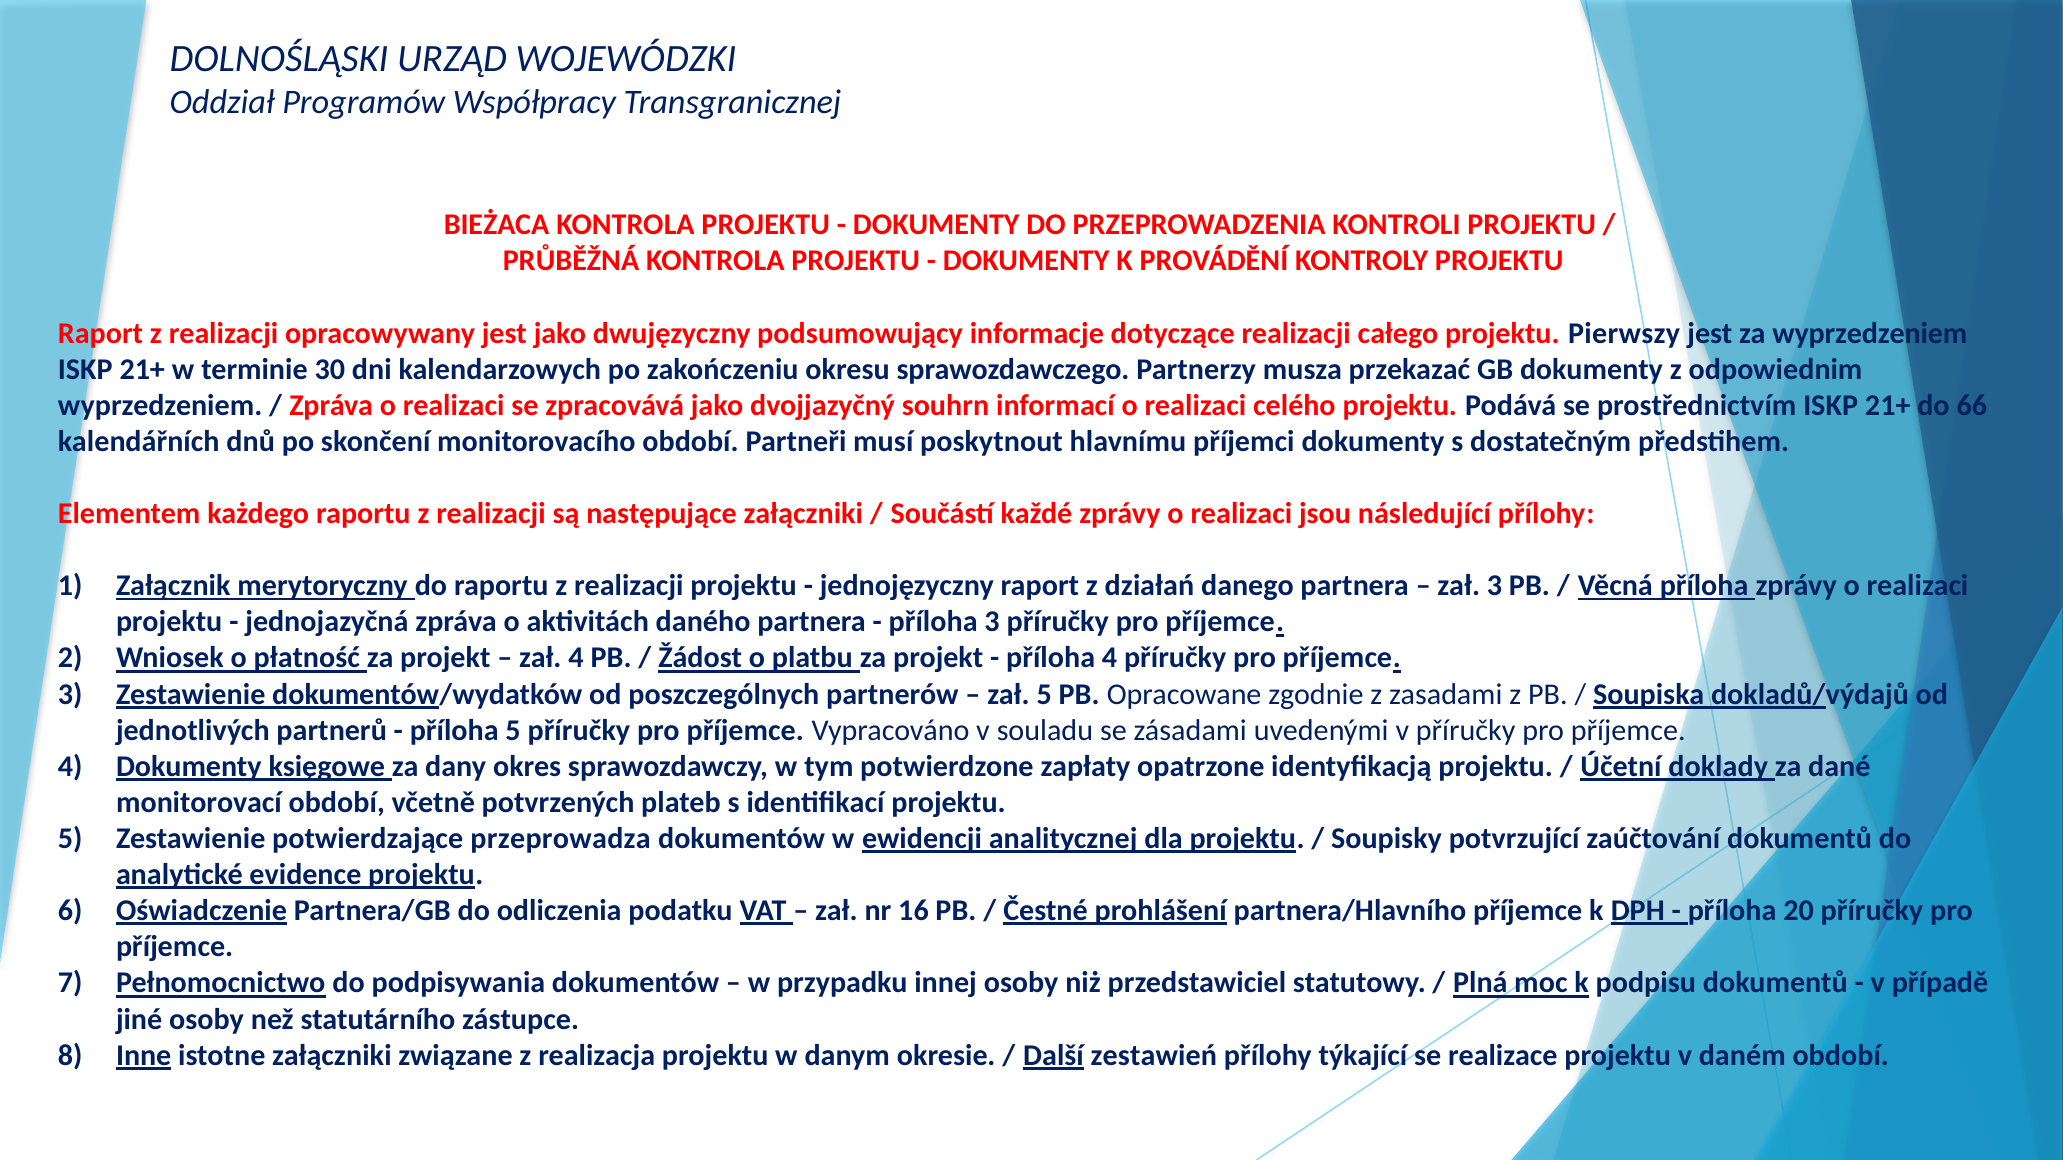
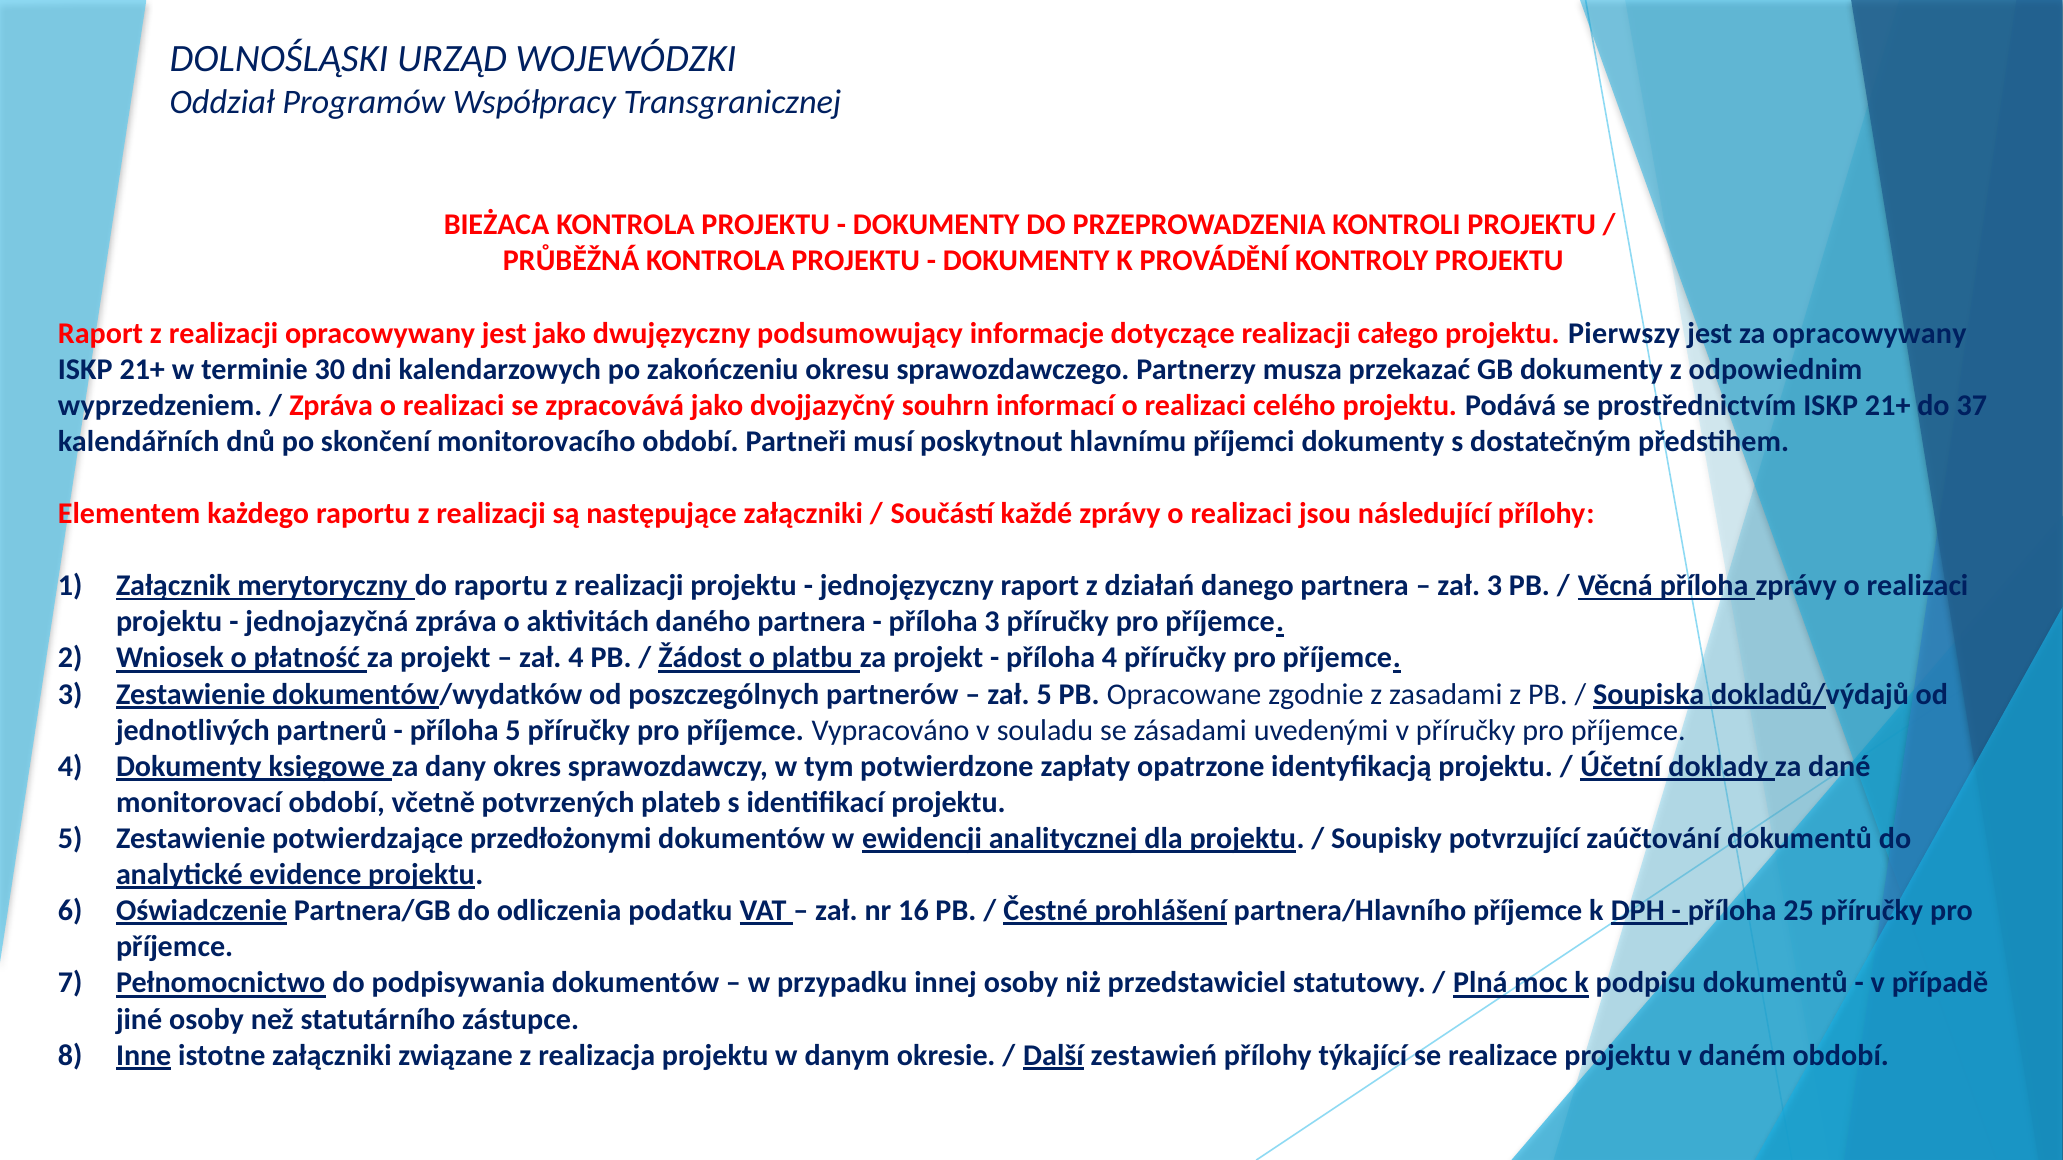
za wyprzedzeniem: wyprzedzeniem -> opracowywany (1870, 333)
66: 66 -> 37 (1972, 405)
przeprowadza: przeprowadza -> przedłożonymi (561, 839)
20: 20 -> 25 (1799, 911)
